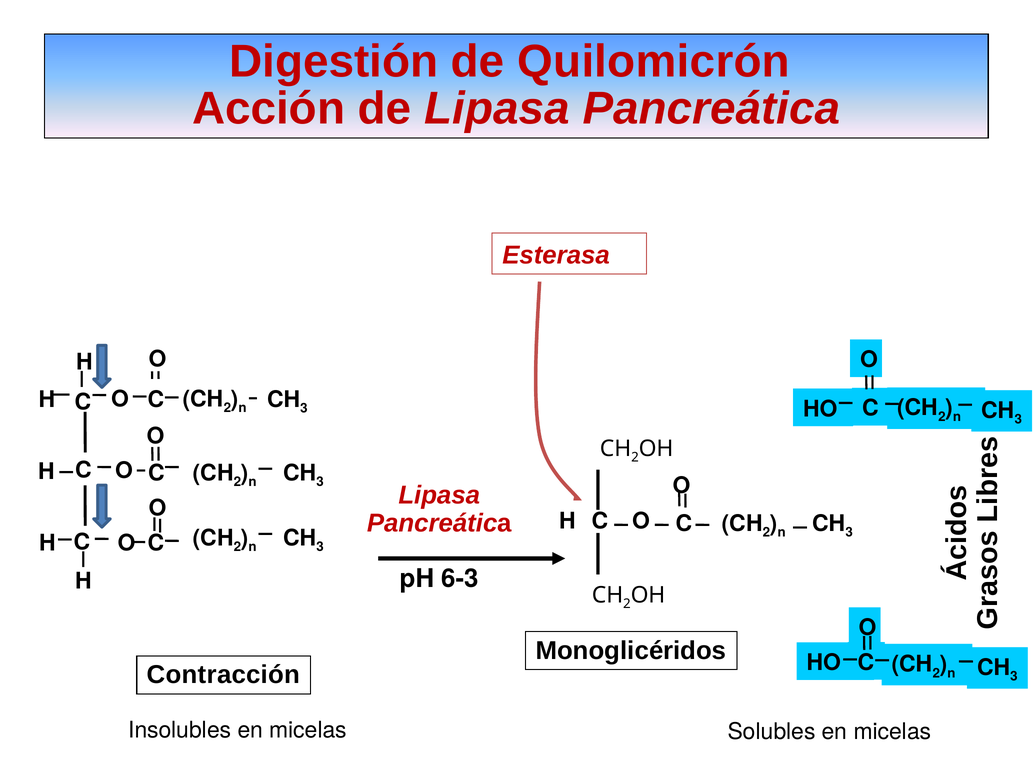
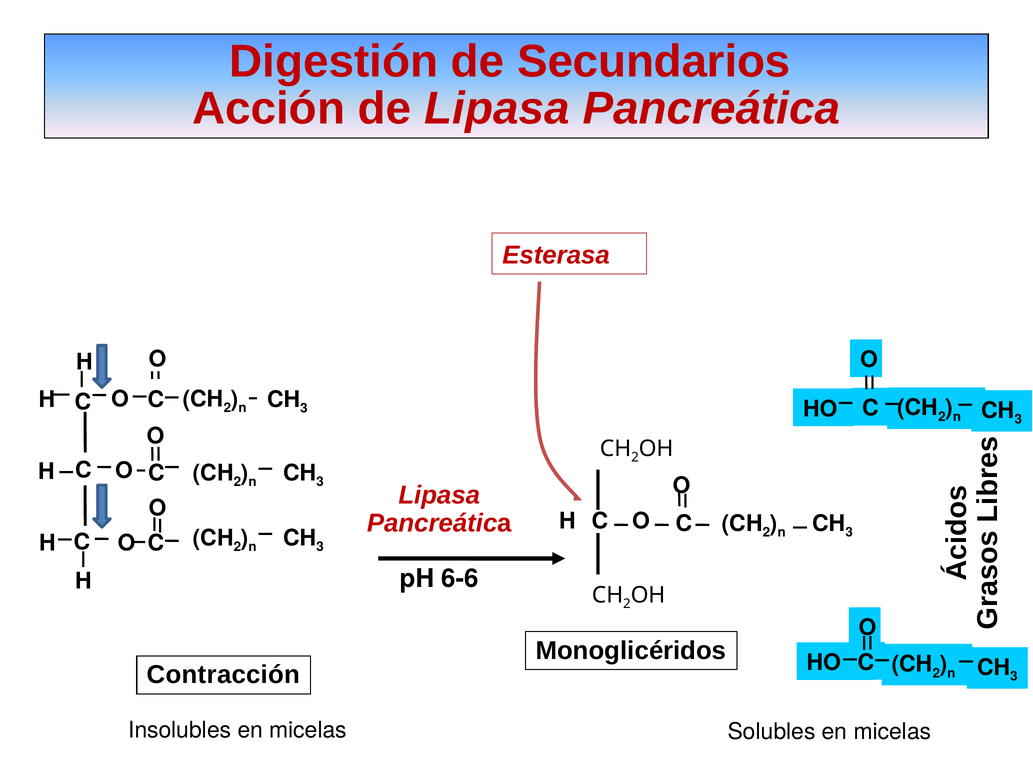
Quilomicrón: Quilomicrón -> Secundarios (654, 62)
6-3: 6-3 -> 6-6 (460, 579)
